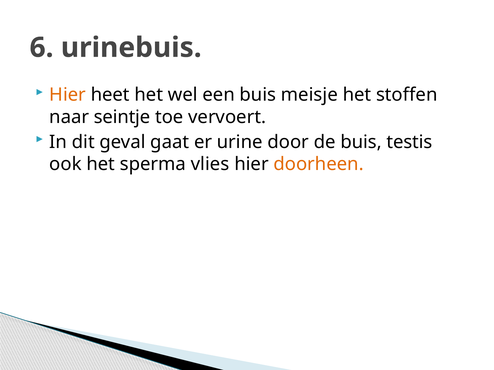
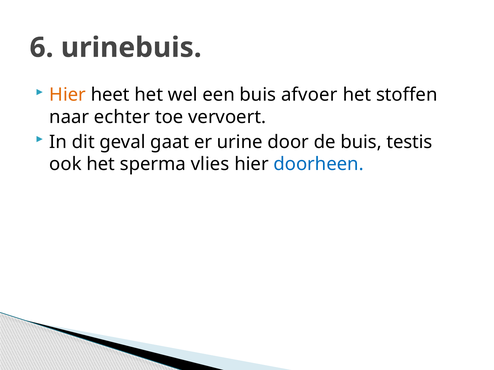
meisje: meisje -> afvoer (309, 95)
seintje: seintje -> echter (122, 117)
doorheen colour: orange -> blue (319, 164)
